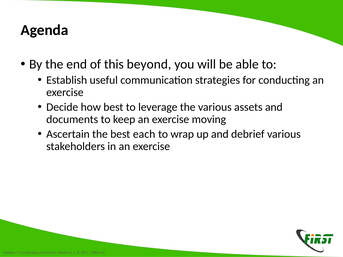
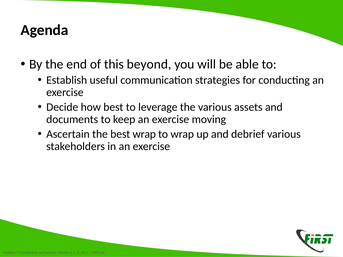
best each: each -> wrap (144, 134)
